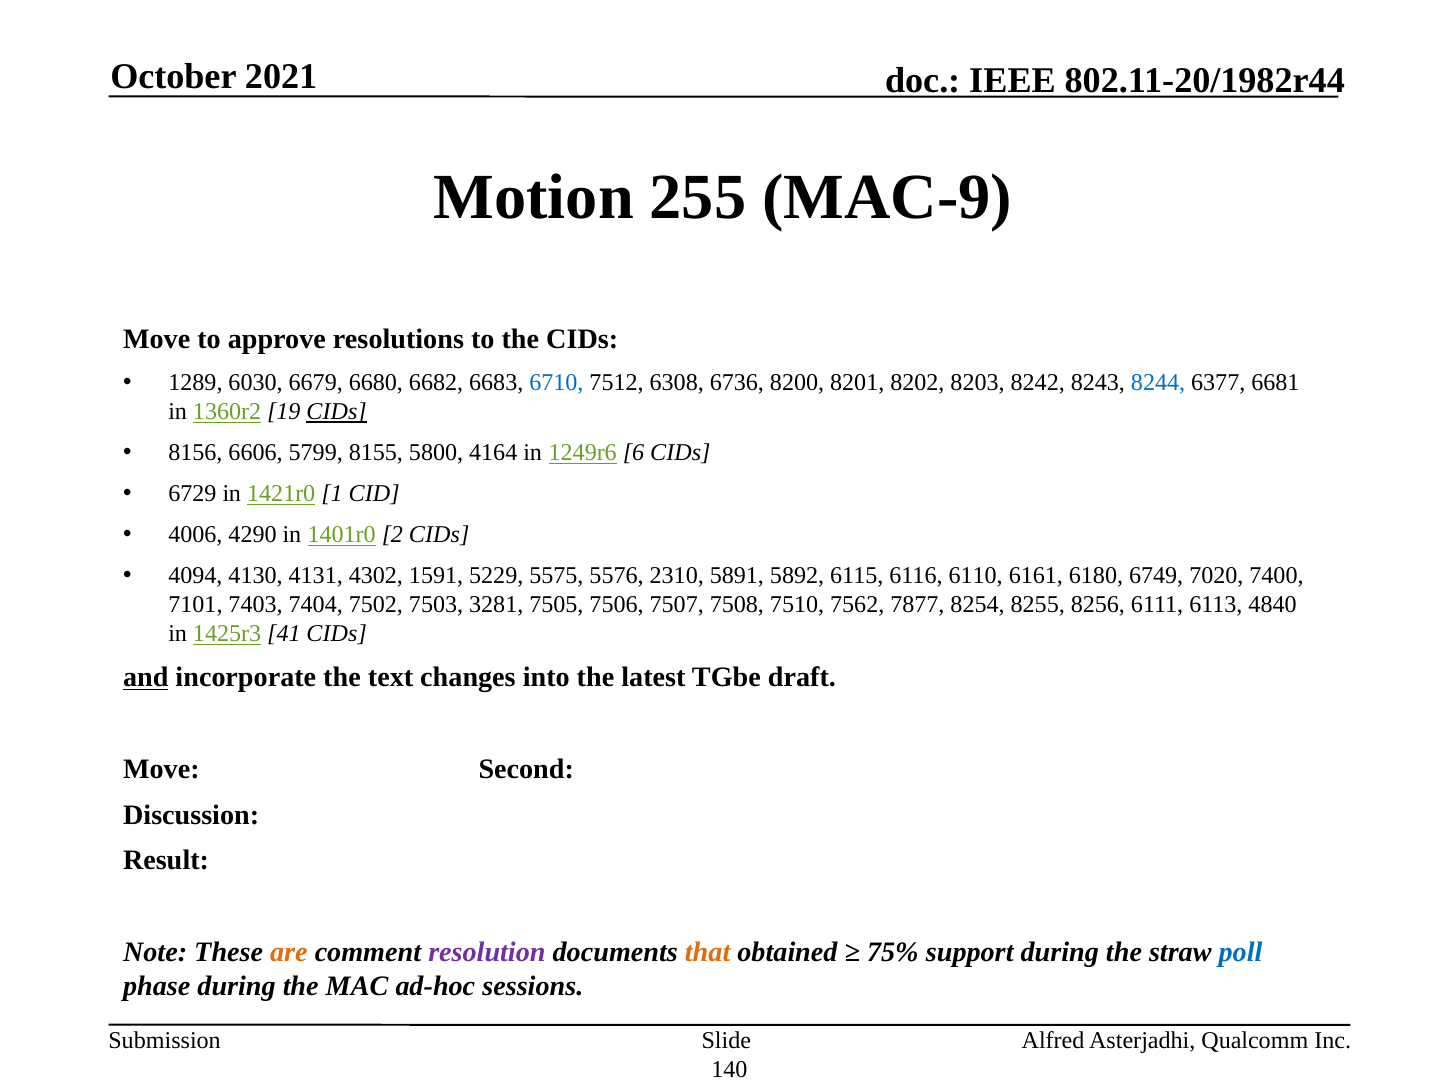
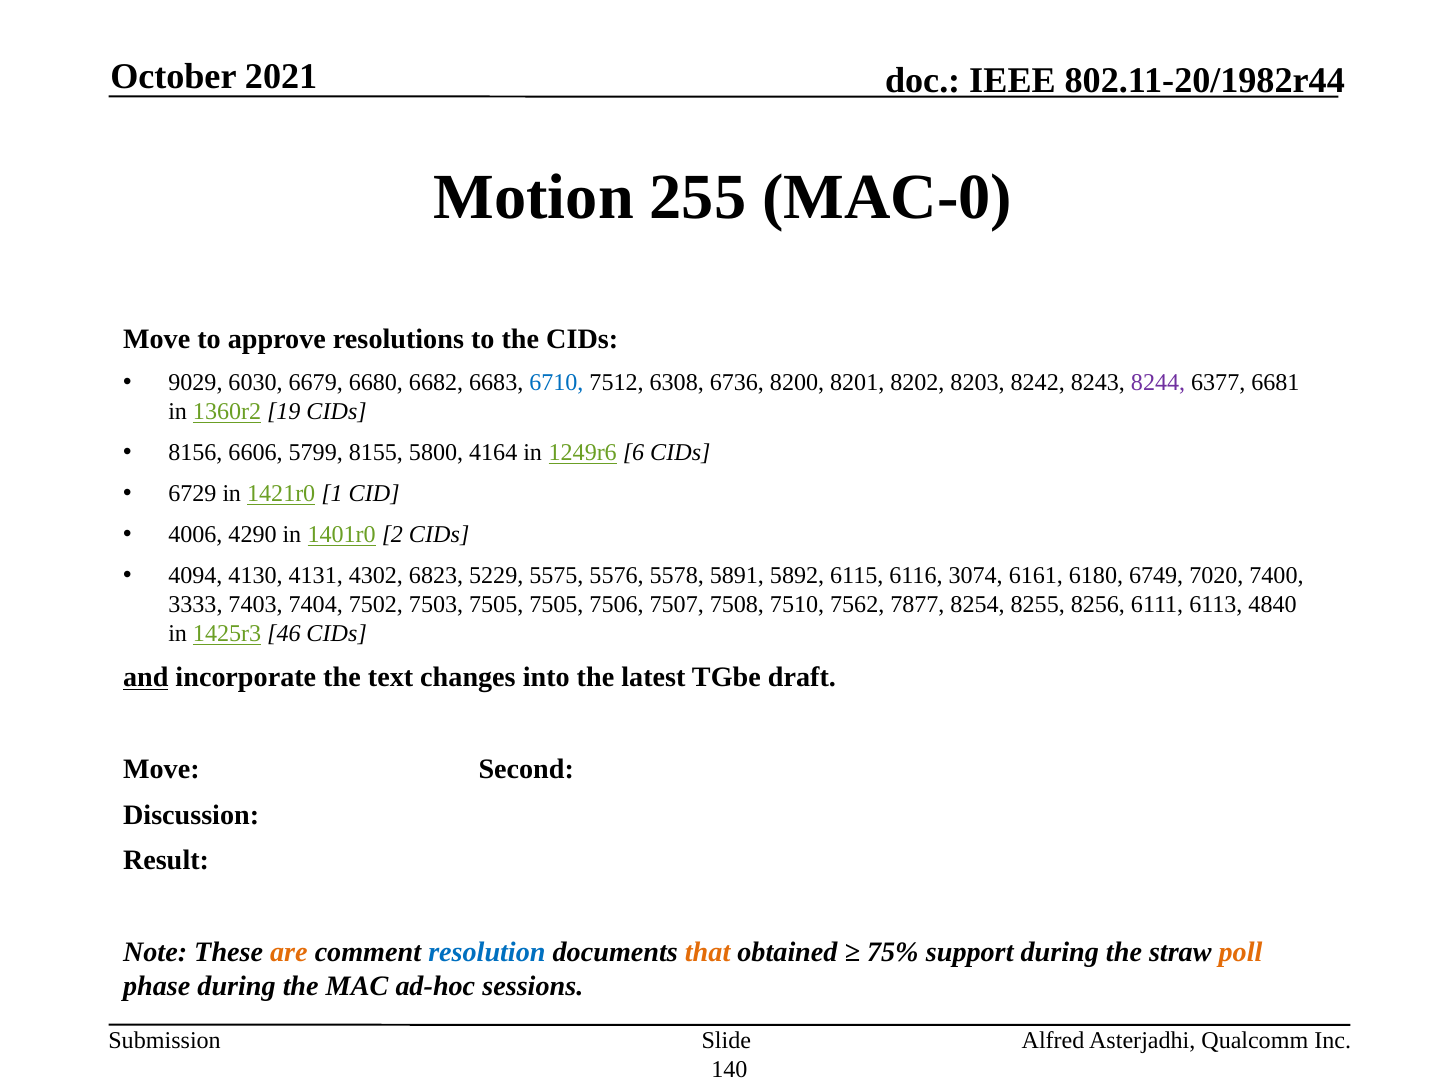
MAC-9: MAC-9 -> MAC-0 (887, 197)
1289: 1289 -> 9029 (195, 383)
8244 colour: blue -> purple (1158, 383)
CIDs underline: present -> none (337, 412)
1591: 1591 -> 6823 (436, 576)
2310: 2310 -> 5578 (677, 576)
6110: 6110 -> 3074 (976, 576)
7101: 7101 -> 3333 (195, 605)
7503 3281: 3281 -> 7505 (496, 605)
41: 41 -> 46 (284, 634)
resolution colour: purple -> blue (487, 953)
poll colour: blue -> orange (1241, 953)
